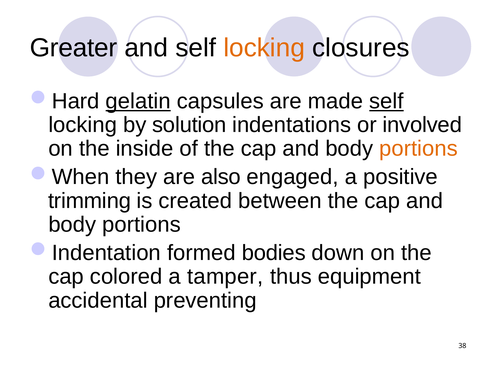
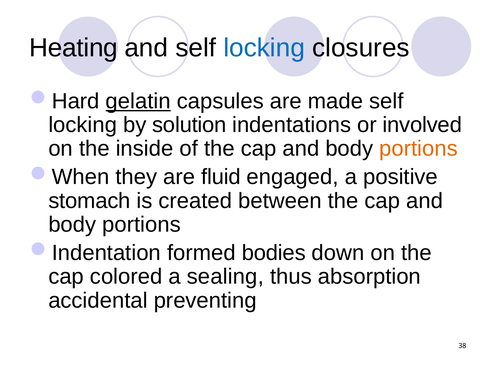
Greater: Greater -> Heating (74, 48)
locking colour: orange -> blue (264, 48)
self underline: present -> none (386, 101)
also: also -> fluid (221, 177)
trimming: trimming -> stomach (89, 201)
tamper: tamper -> sealing (225, 277)
equipment: equipment -> absorption (369, 277)
